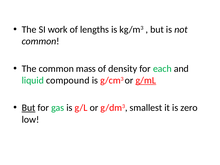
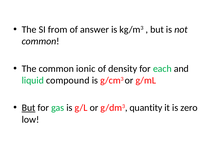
work: work -> from (58, 30)
lengths: lengths -> answer (94, 30)
mass: mass -> ionic (86, 69)
g/mL underline: present -> none (146, 80)
smallest: smallest -> quantity (146, 108)
